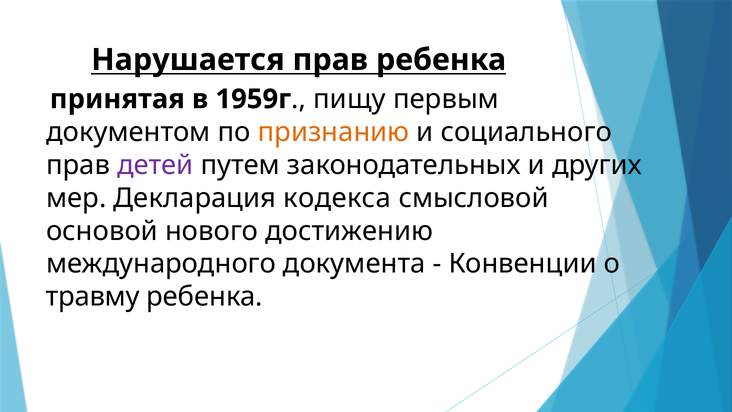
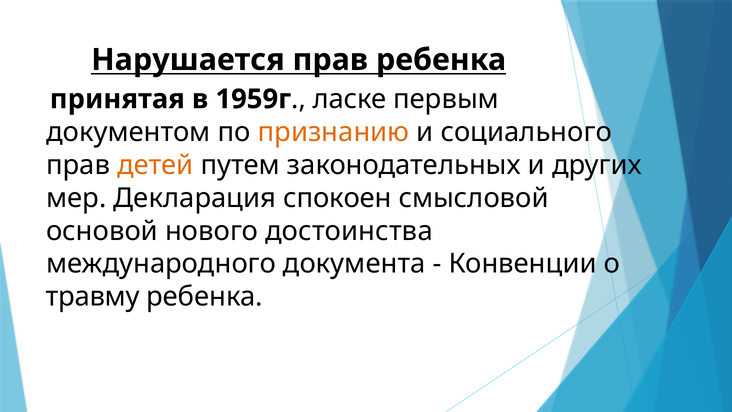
пищу: пищу -> ласке (350, 99)
детей colour: purple -> orange (155, 165)
кодекса: кодекса -> спокоен (337, 198)
достижению: достижению -> достоинства (349, 231)
